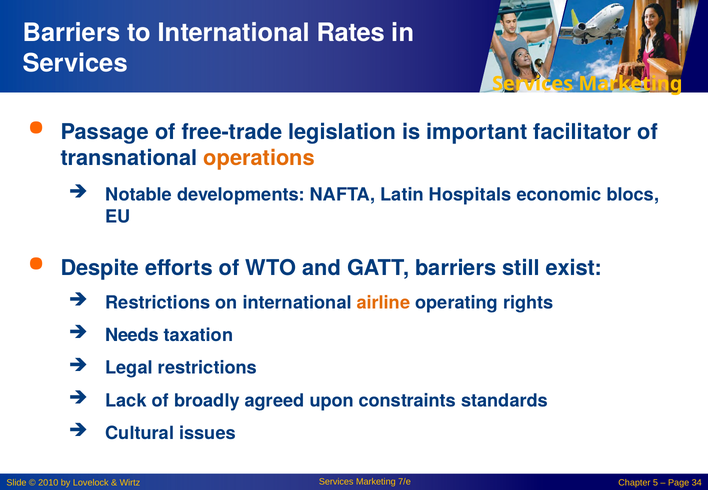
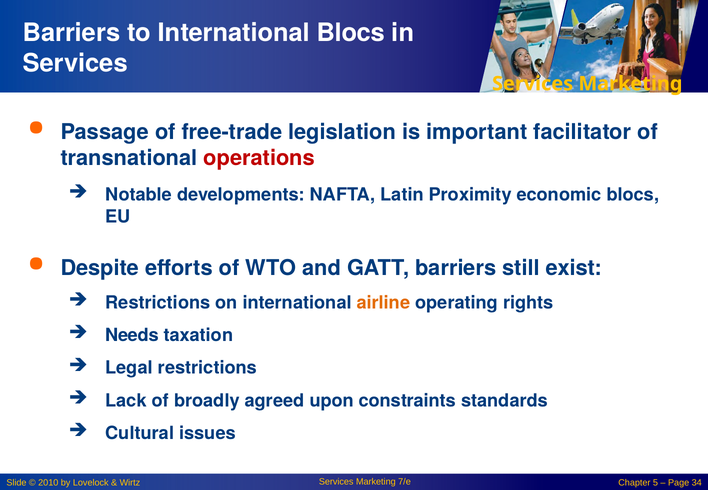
International Rates: Rates -> Blocs (351, 33)
operations colour: orange -> red (259, 158)
Hospitals: Hospitals -> Proximity (470, 195)
